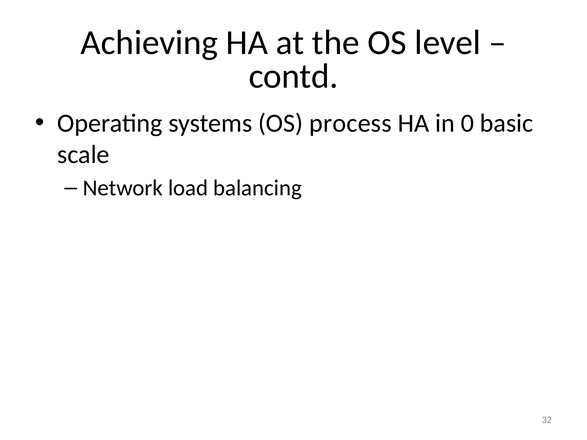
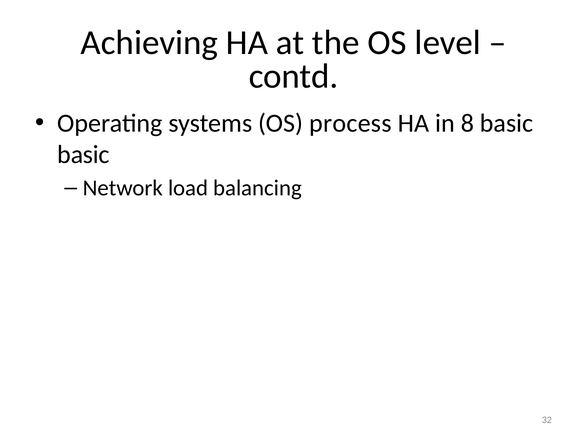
0: 0 -> 8 (467, 123)
scale: scale -> basic (83, 155)
